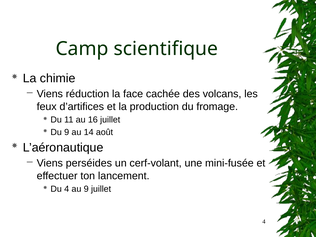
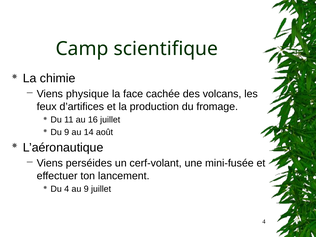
réduction: réduction -> physique (87, 94)
